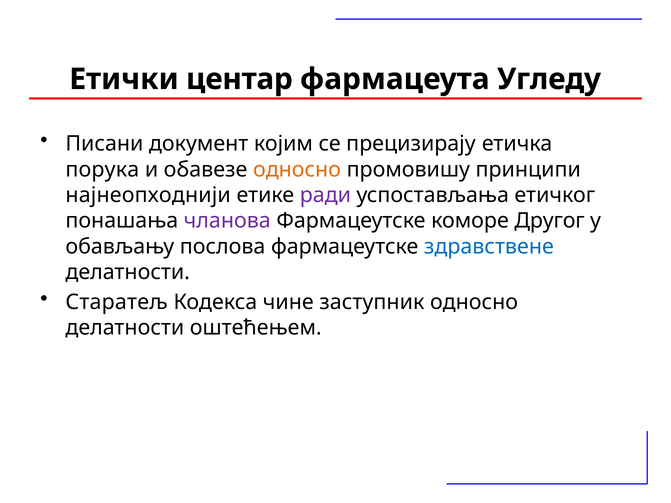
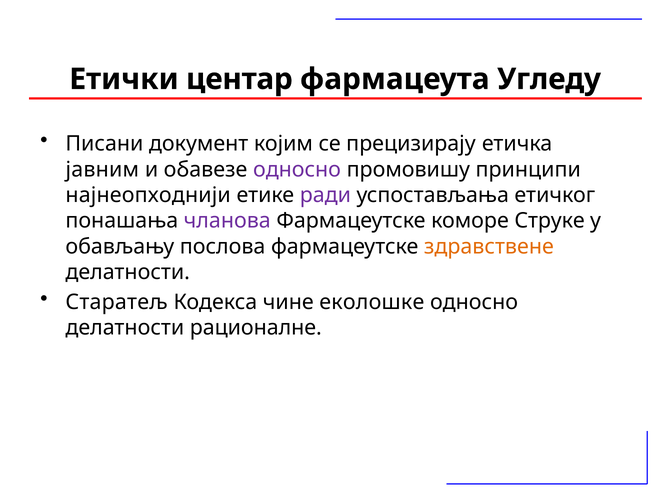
порука: порука -> јавним (102, 170)
односно colour: orange -> purple (297, 170)
Другог: Другог -> Струке (550, 221)
здравствене colour: blue -> orange (489, 247)
заступник: заступник -> еколошке (372, 302)
оштећењем: оштећењем -> рационалне (256, 328)
